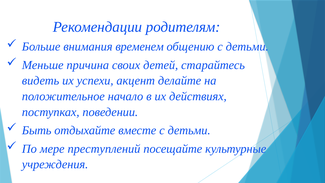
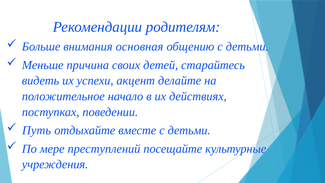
временем: временем -> основная (139, 47)
Быть: Быть -> Путь (37, 130)
